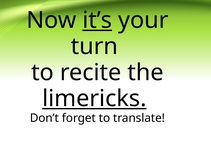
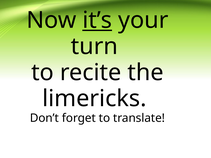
limericks underline: present -> none (94, 99)
